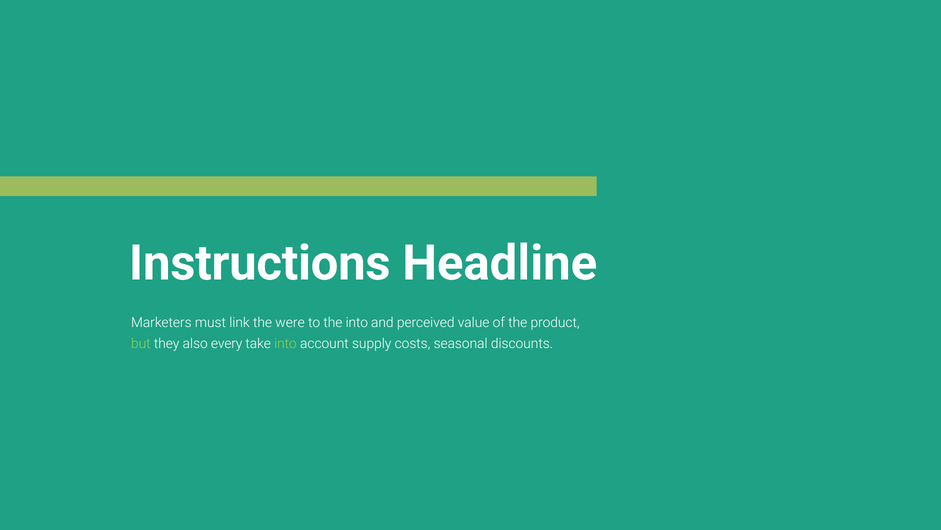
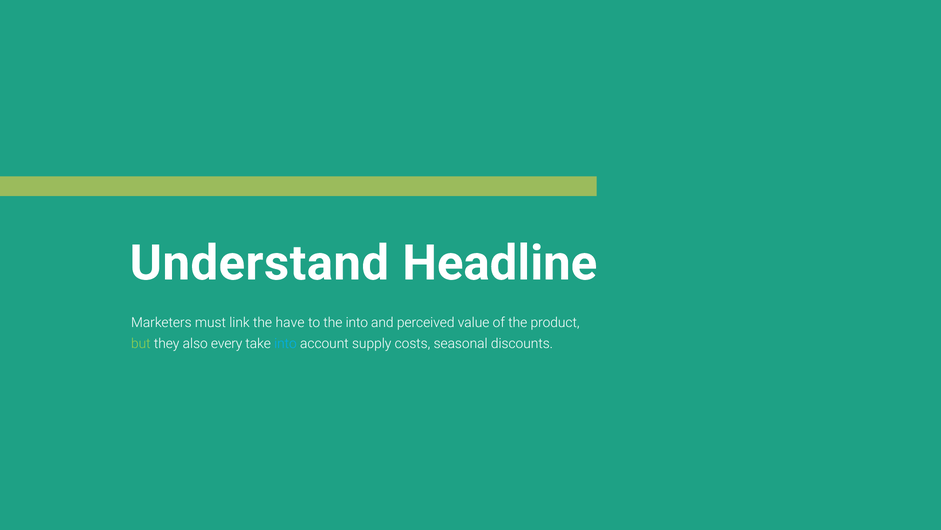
Instructions: Instructions -> Understand (259, 263)
were: were -> have (290, 322)
into colour: light green -> light blue (286, 343)
